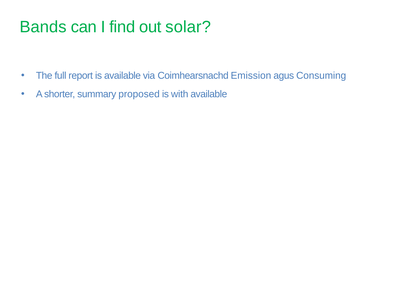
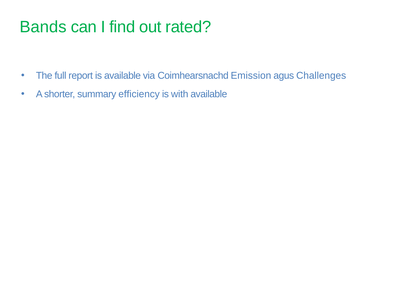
solar: solar -> rated (188, 27)
Consuming: Consuming -> Challenges (321, 75)
proposed: proposed -> efficiency (139, 94)
